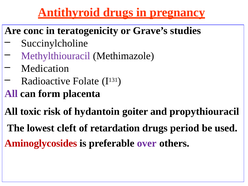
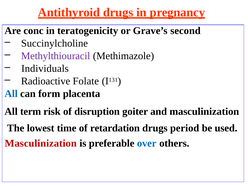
studies: studies -> second (185, 31)
Medication: Medication -> Individuals (45, 69)
All colour: purple -> blue (11, 94)
toxic: toxic -> term (31, 112)
hydantoin: hydantoin -> disruption (97, 112)
and propythiouracil: propythiouracil -> masculinization (204, 112)
cleft: cleft -> time (67, 128)
Aminoglycosides: Aminoglycosides -> Masculinization (41, 143)
over colour: purple -> blue (147, 143)
